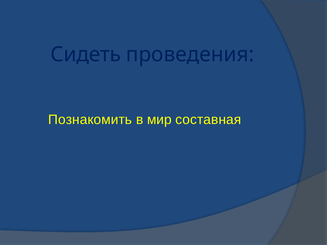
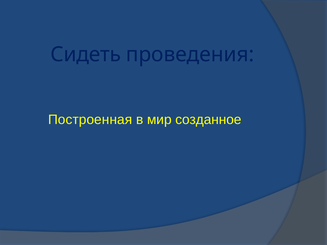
Познакомить: Познакомить -> Построенная (90, 120)
составная: составная -> созданное (208, 120)
